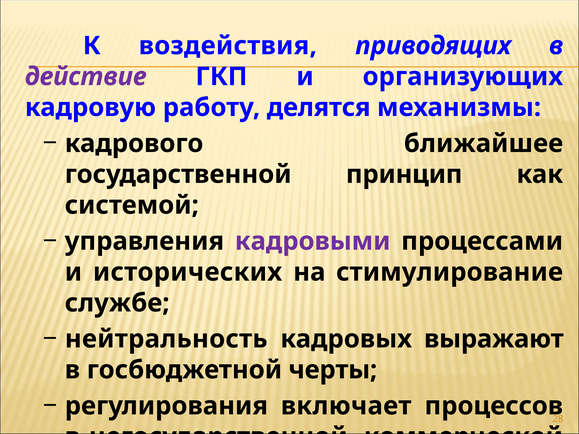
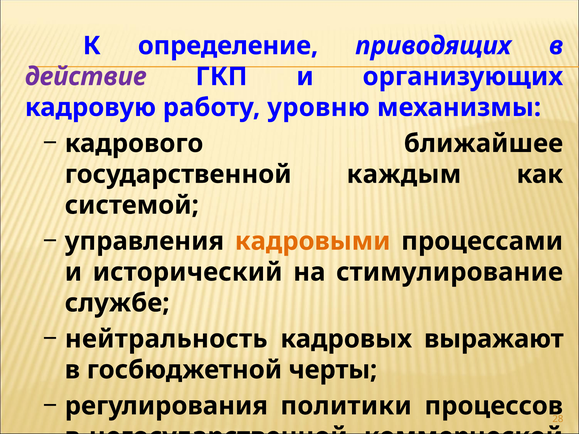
воздействия: воздействия -> определение (228, 46)
делятся: делятся -> уровню (318, 108)
принцип: принцип -> каждым (404, 174)
кадровыми colour: purple -> orange (313, 241)
исторических: исторических -> исторический (188, 272)
включает: включает -> политики (346, 406)
